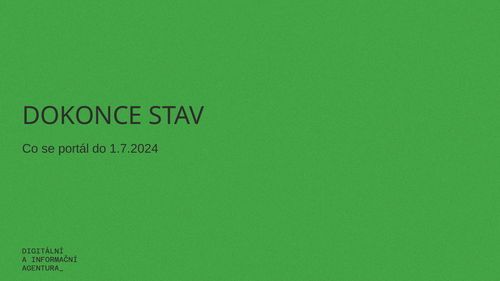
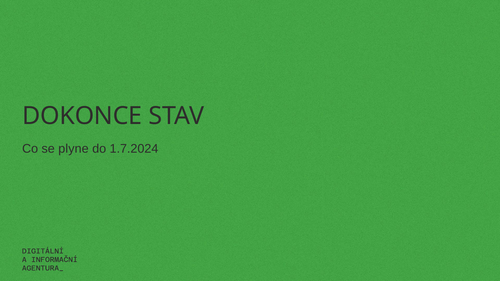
portál: portál -> plyne (73, 149)
